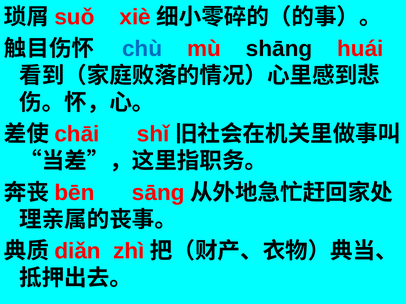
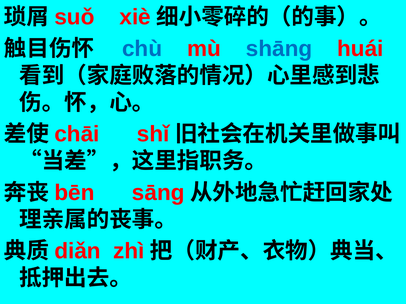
shāng colour: black -> blue (279, 49)
